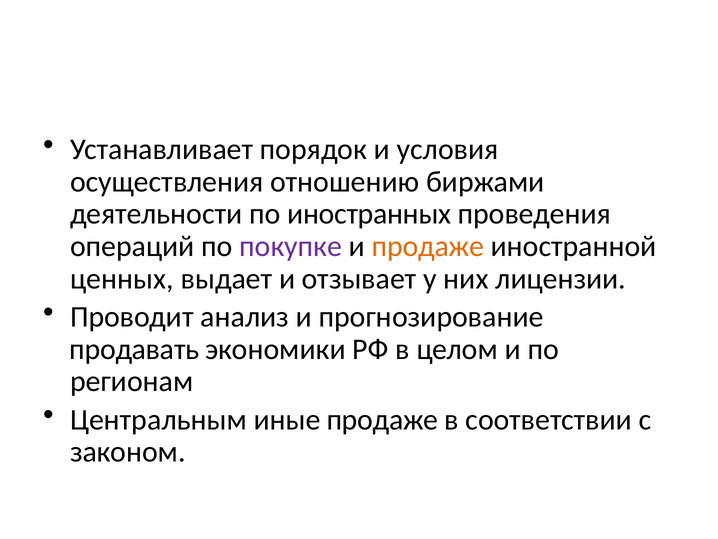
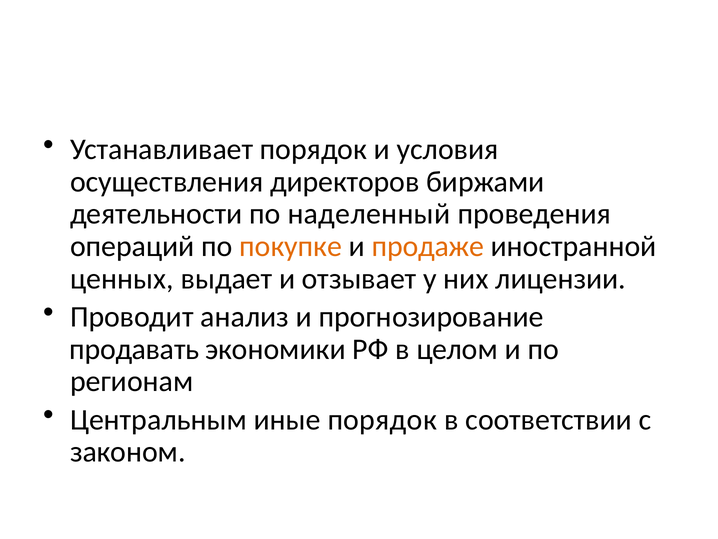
отношению: отношению -> директоров (345, 182)
иностранных: иностранных -> наделенный (369, 214)
покупке colour: purple -> orange (291, 246)
иные продаже: продаже -> порядок (382, 419)
